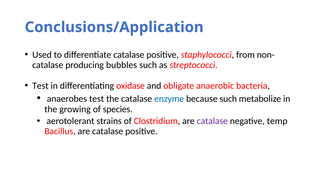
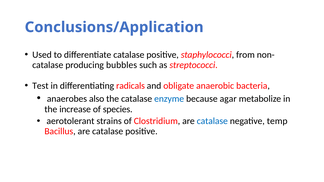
oxidase: oxidase -> radicals (131, 86)
anaerobes test: test -> also (97, 99)
because such: such -> agar (228, 99)
growing: growing -> increase (75, 109)
catalase colour: purple -> blue (212, 121)
